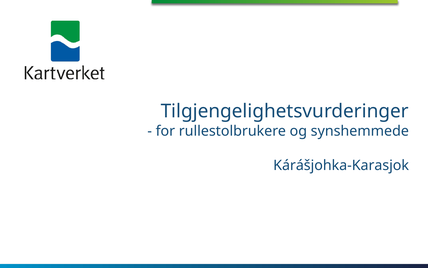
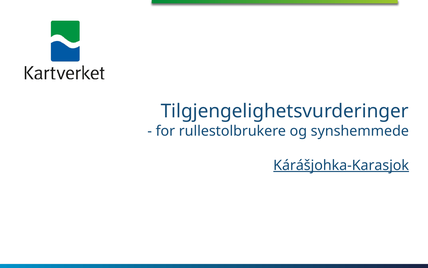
Kárášjohka-Karasjok underline: none -> present (341, 165)
